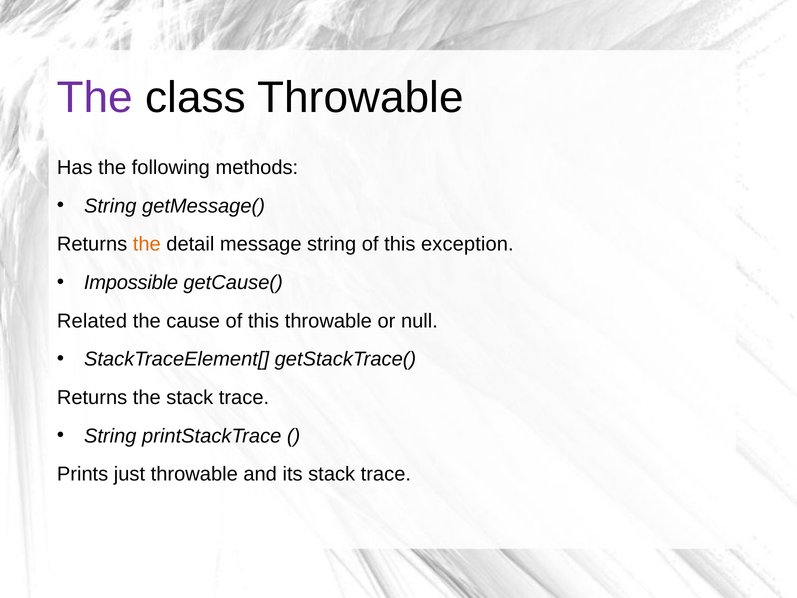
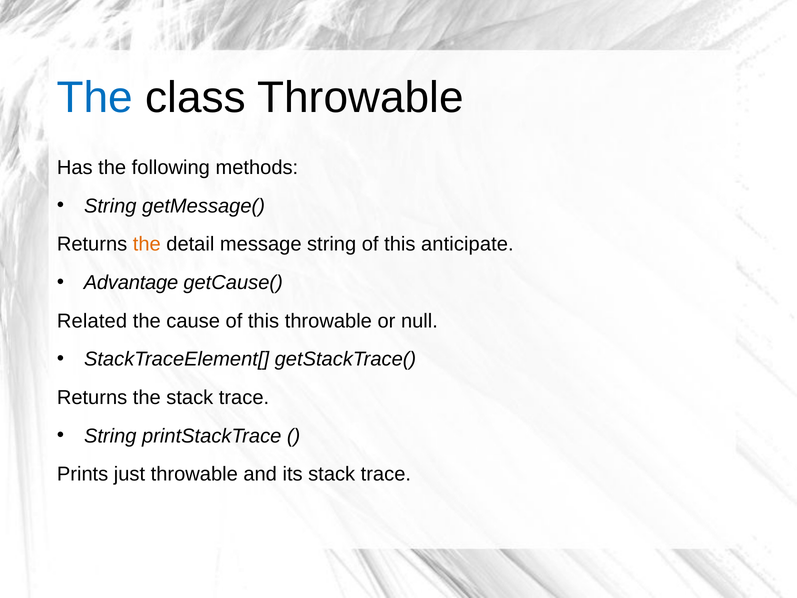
The colour: purple -> blue (95, 98)
exception: exception -> anticipate (467, 244)
Impossible: Impossible -> Advantage (131, 282)
